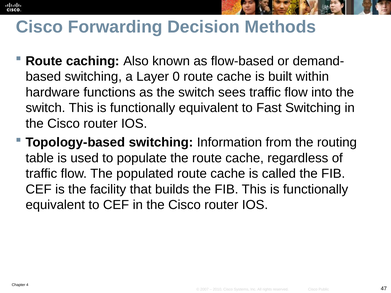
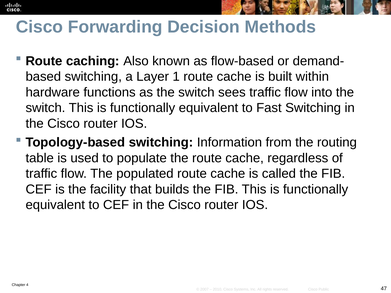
0: 0 -> 1 (176, 77)
